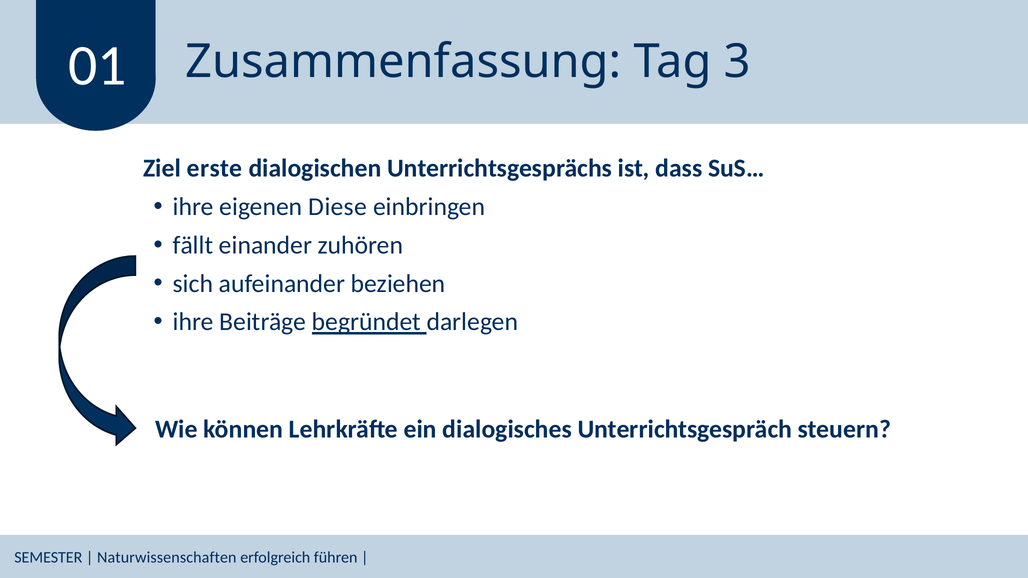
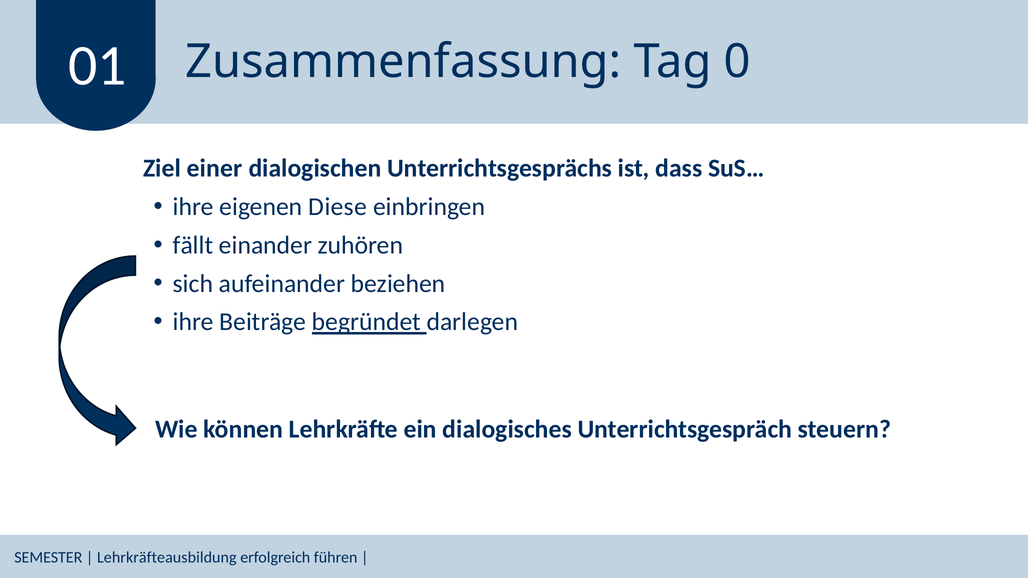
3: 3 -> 0 (737, 62)
erste: erste -> einer (215, 168)
Naturwissenschaften: Naturwissenschaften -> Lehrkräfteausbildung (167, 558)
